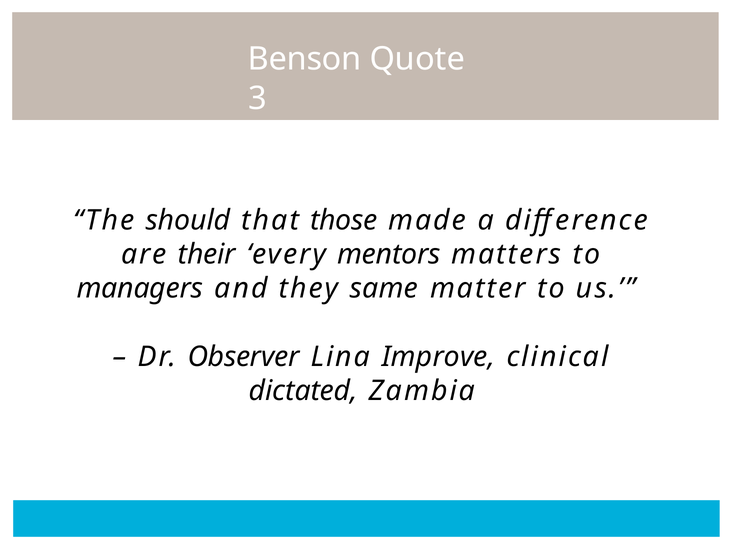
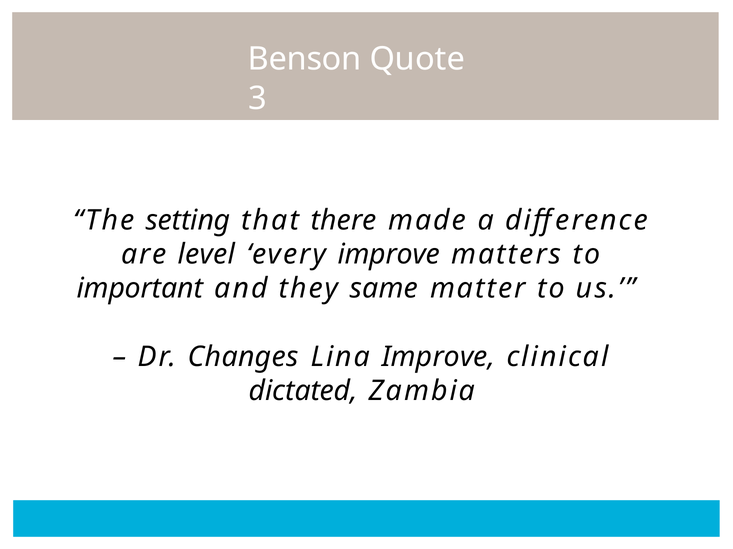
should: should -> setting (188, 221)
those: those -> there (344, 221)
their: their -> level (207, 255)
every mentors: mentors -> improve (389, 255)
managers: managers -> important (140, 289)
Observer: Observer -> Changes (243, 357)
